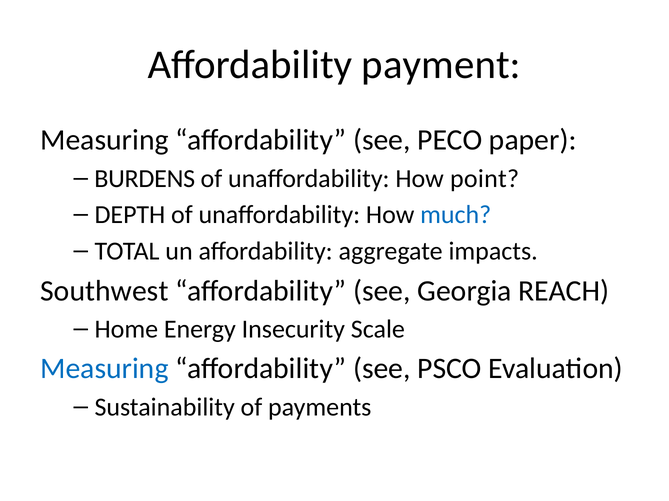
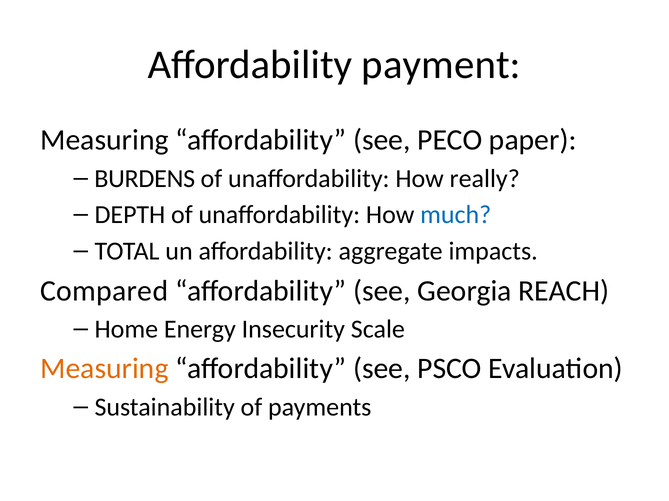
point: point -> really (485, 179)
Southwest: Southwest -> Compared (104, 291)
Measuring colour: blue -> orange (104, 369)
